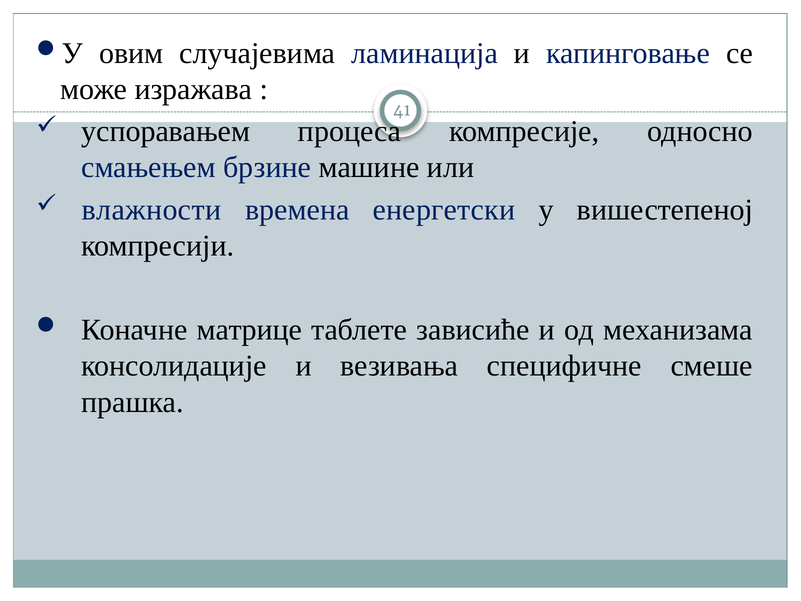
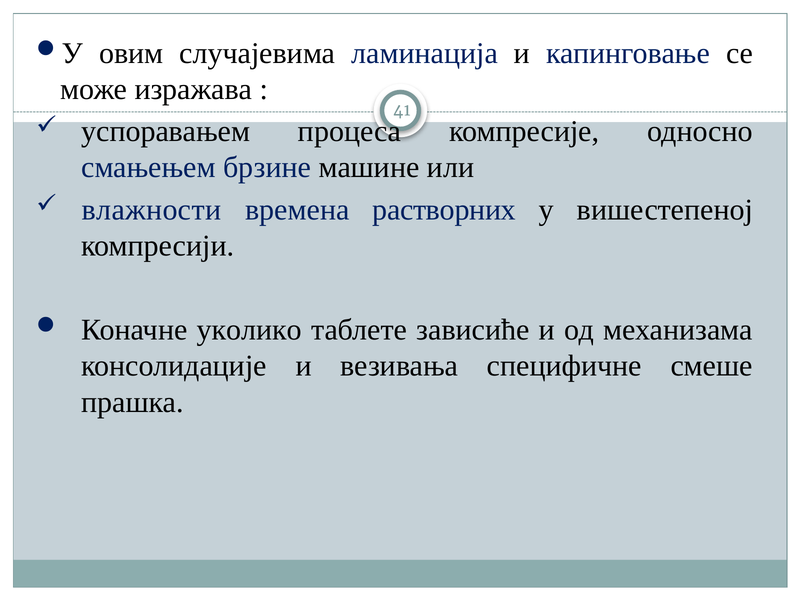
енергетски: енергетски -> растворних (444, 210)
матрице: матрице -> уколико (249, 330)
